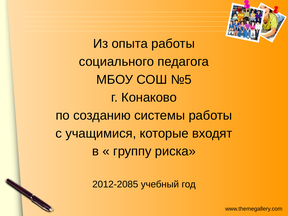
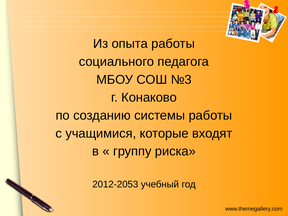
№5: №5 -> №3 (181, 80)
2012-2085: 2012-2085 -> 2012-2053 (115, 184)
